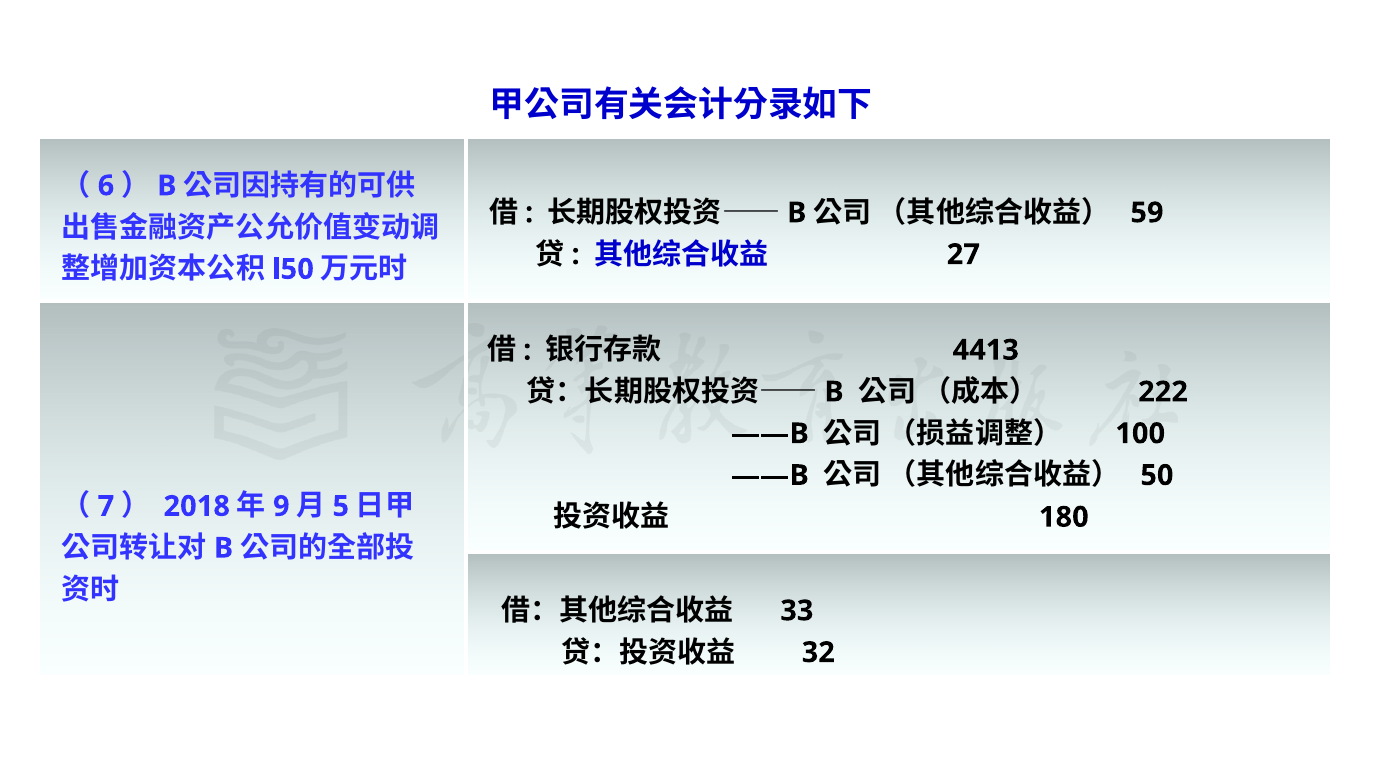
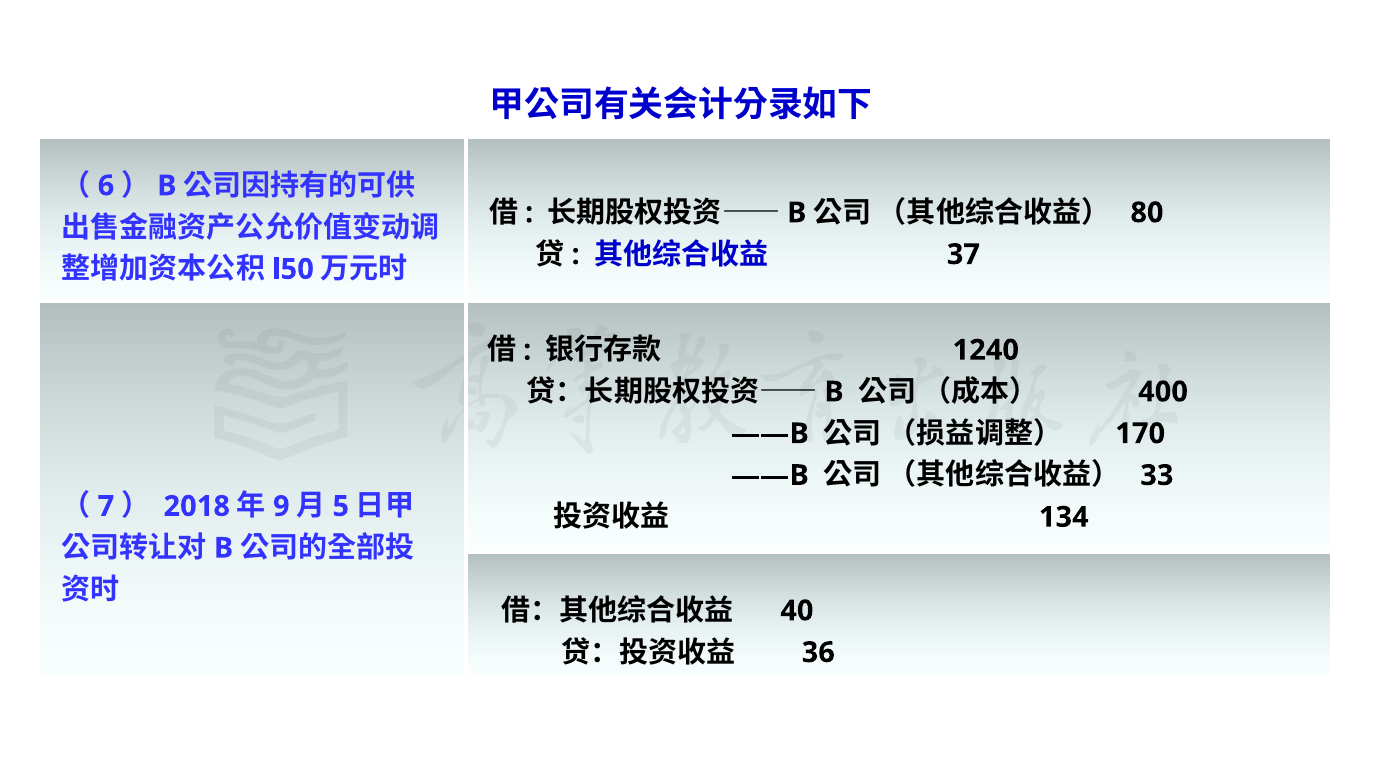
59: 59 -> 80 (1147, 213)
27: 27 -> 37 (963, 254)
4413: 4413 -> 1240 (986, 350)
222: 222 -> 400 (1163, 392)
100: 100 -> 170 (1140, 434)
50: 50 -> 33 (1157, 475)
180: 180 -> 134 (1064, 517)
33: 33 -> 40 (797, 611)
32: 32 -> 36 (818, 652)
